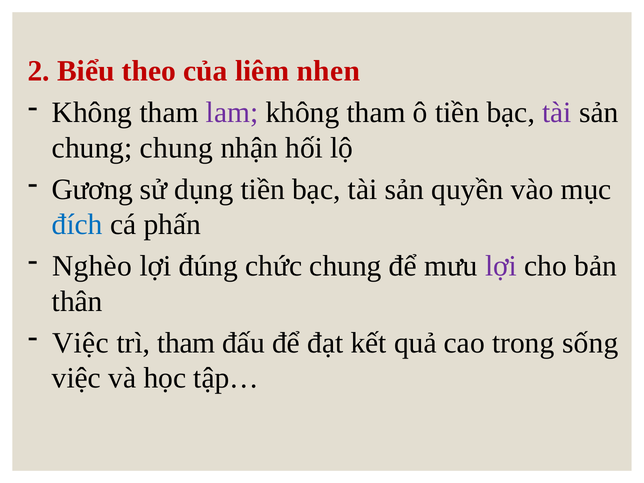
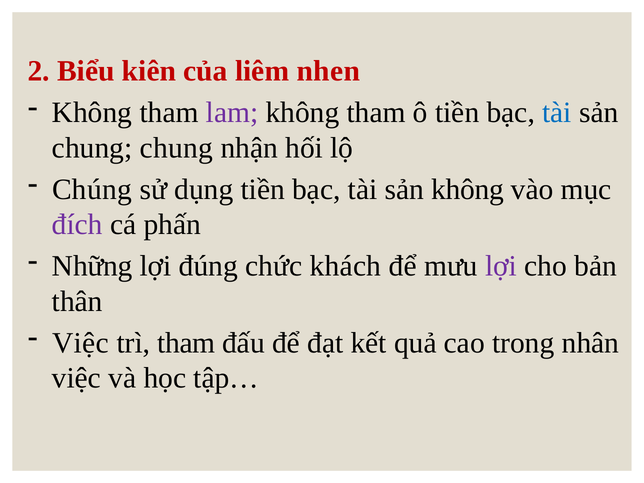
theo: theo -> kiên (149, 71)
tài colour: purple -> blue (557, 113)
Gương: Gương -> Chúng (92, 189)
sản quyền: quyền -> không (468, 189)
đích colour: blue -> purple (77, 225)
Nghèo: Nghèo -> Những (92, 266)
chức chung: chung -> khách (345, 266)
sống: sống -> nhân (590, 343)
